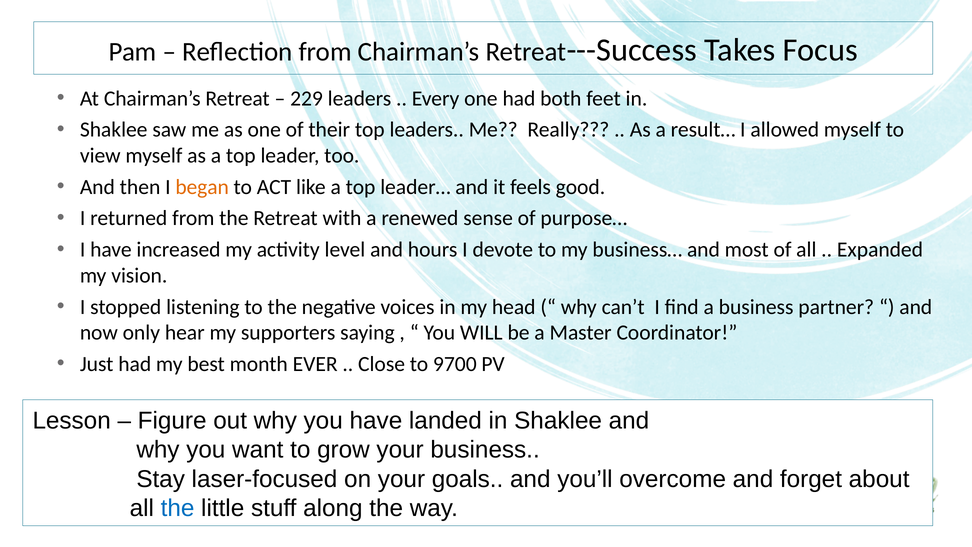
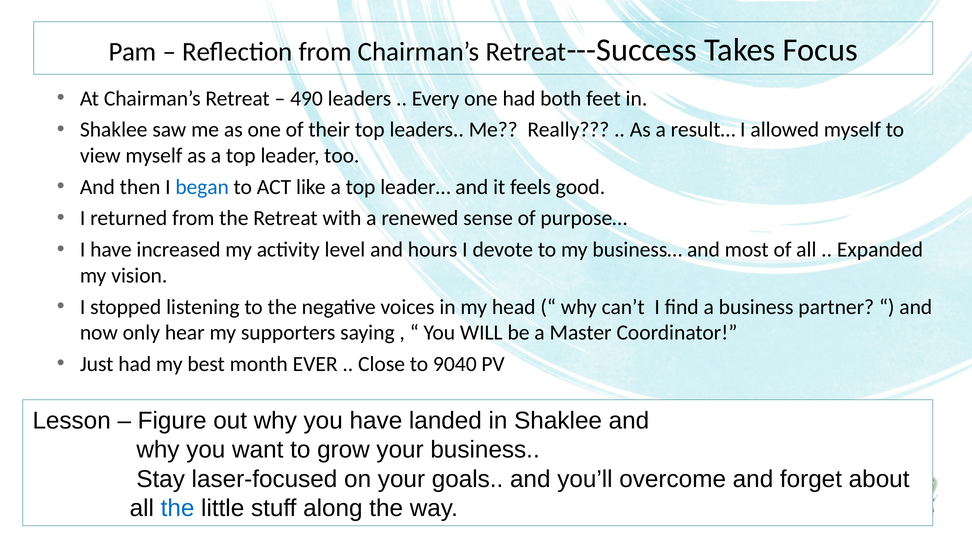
229: 229 -> 490 (307, 98)
began colour: orange -> blue (202, 187)
9700: 9700 -> 9040 (455, 364)
